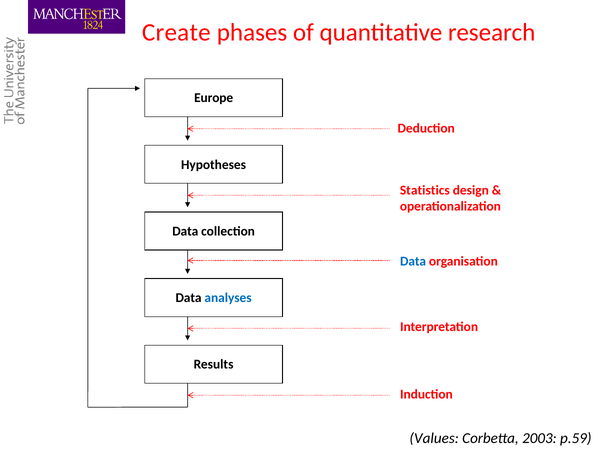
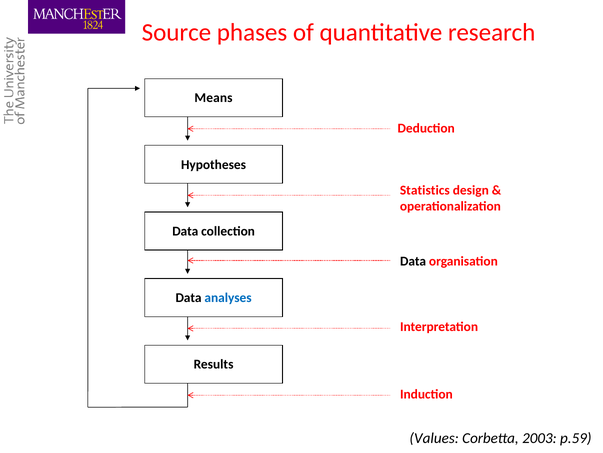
Create: Create -> Source (176, 32)
Europe: Europe -> Means (214, 98)
Data colour: blue -> black (413, 261)
